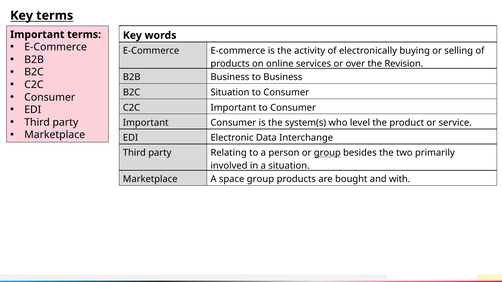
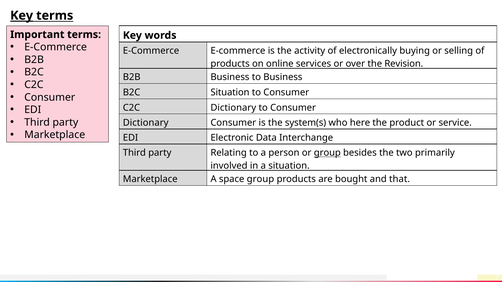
Key underline: none -> present (22, 16)
C2C Important: Important -> Dictionary (233, 108)
Important: Important -> Dictionary (146, 123)
level: level -> here (360, 123)
with: with -> that (400, 179)
